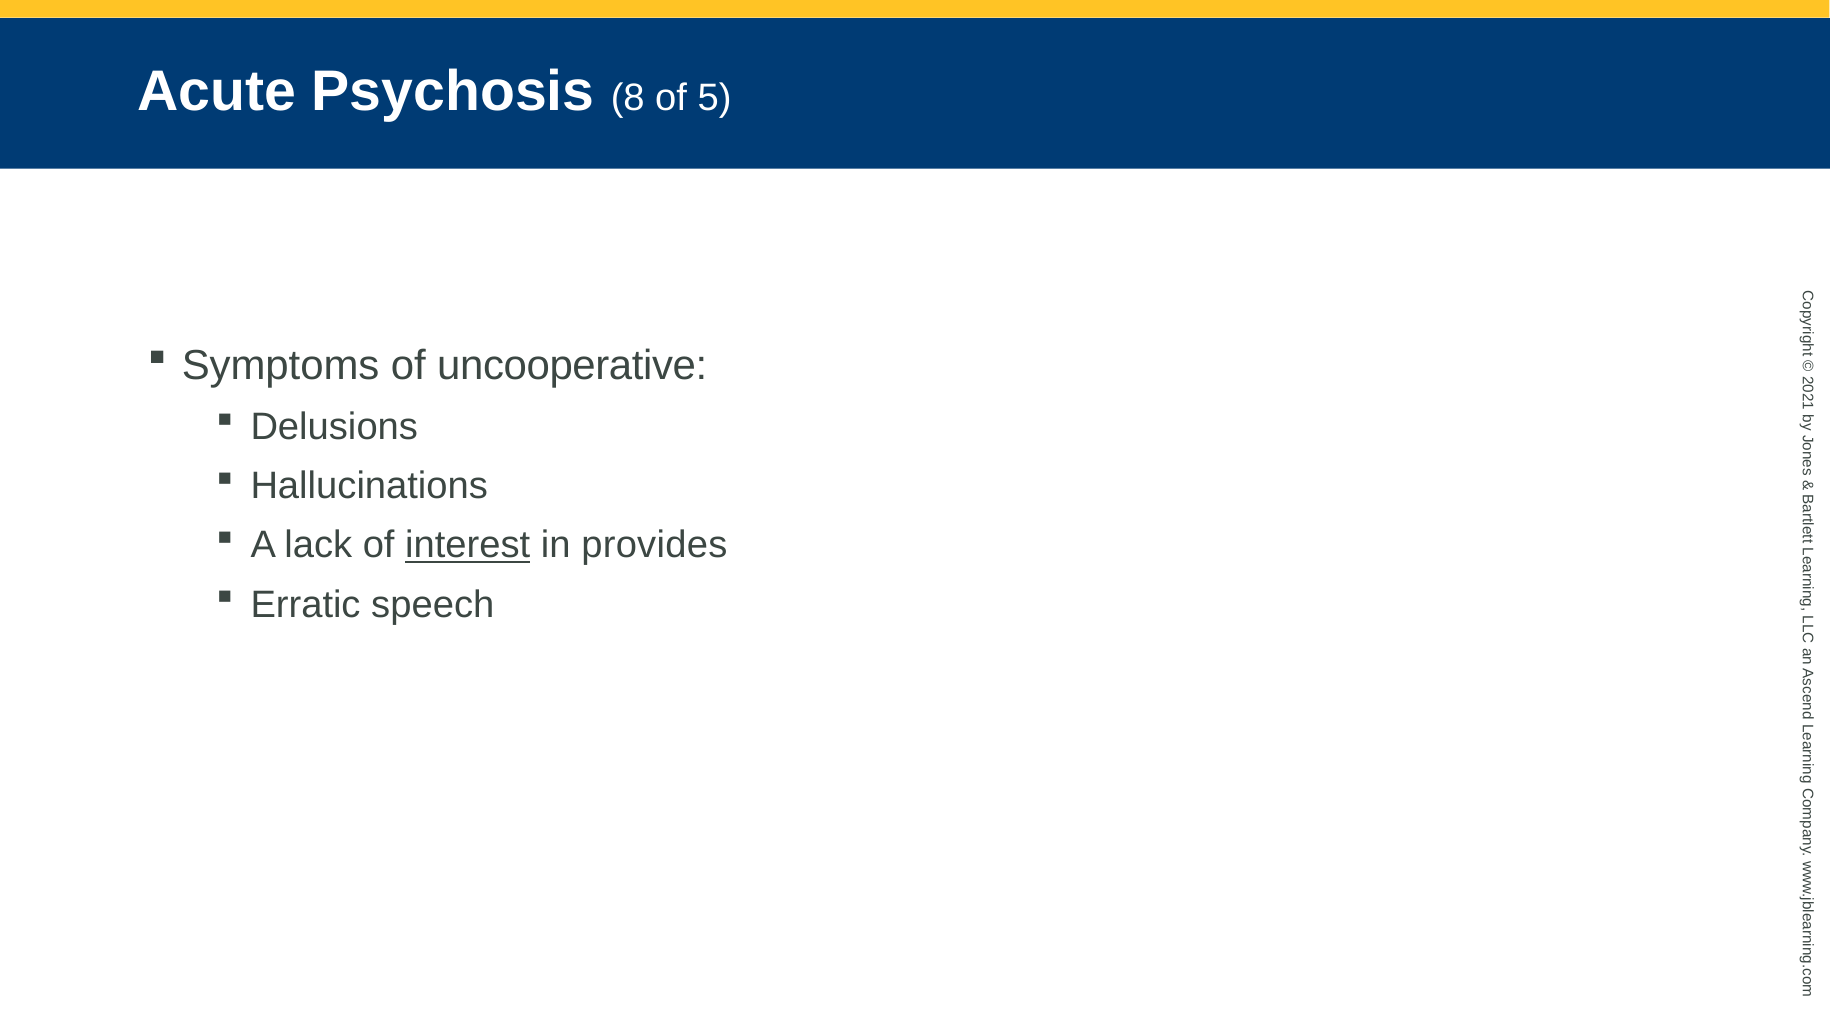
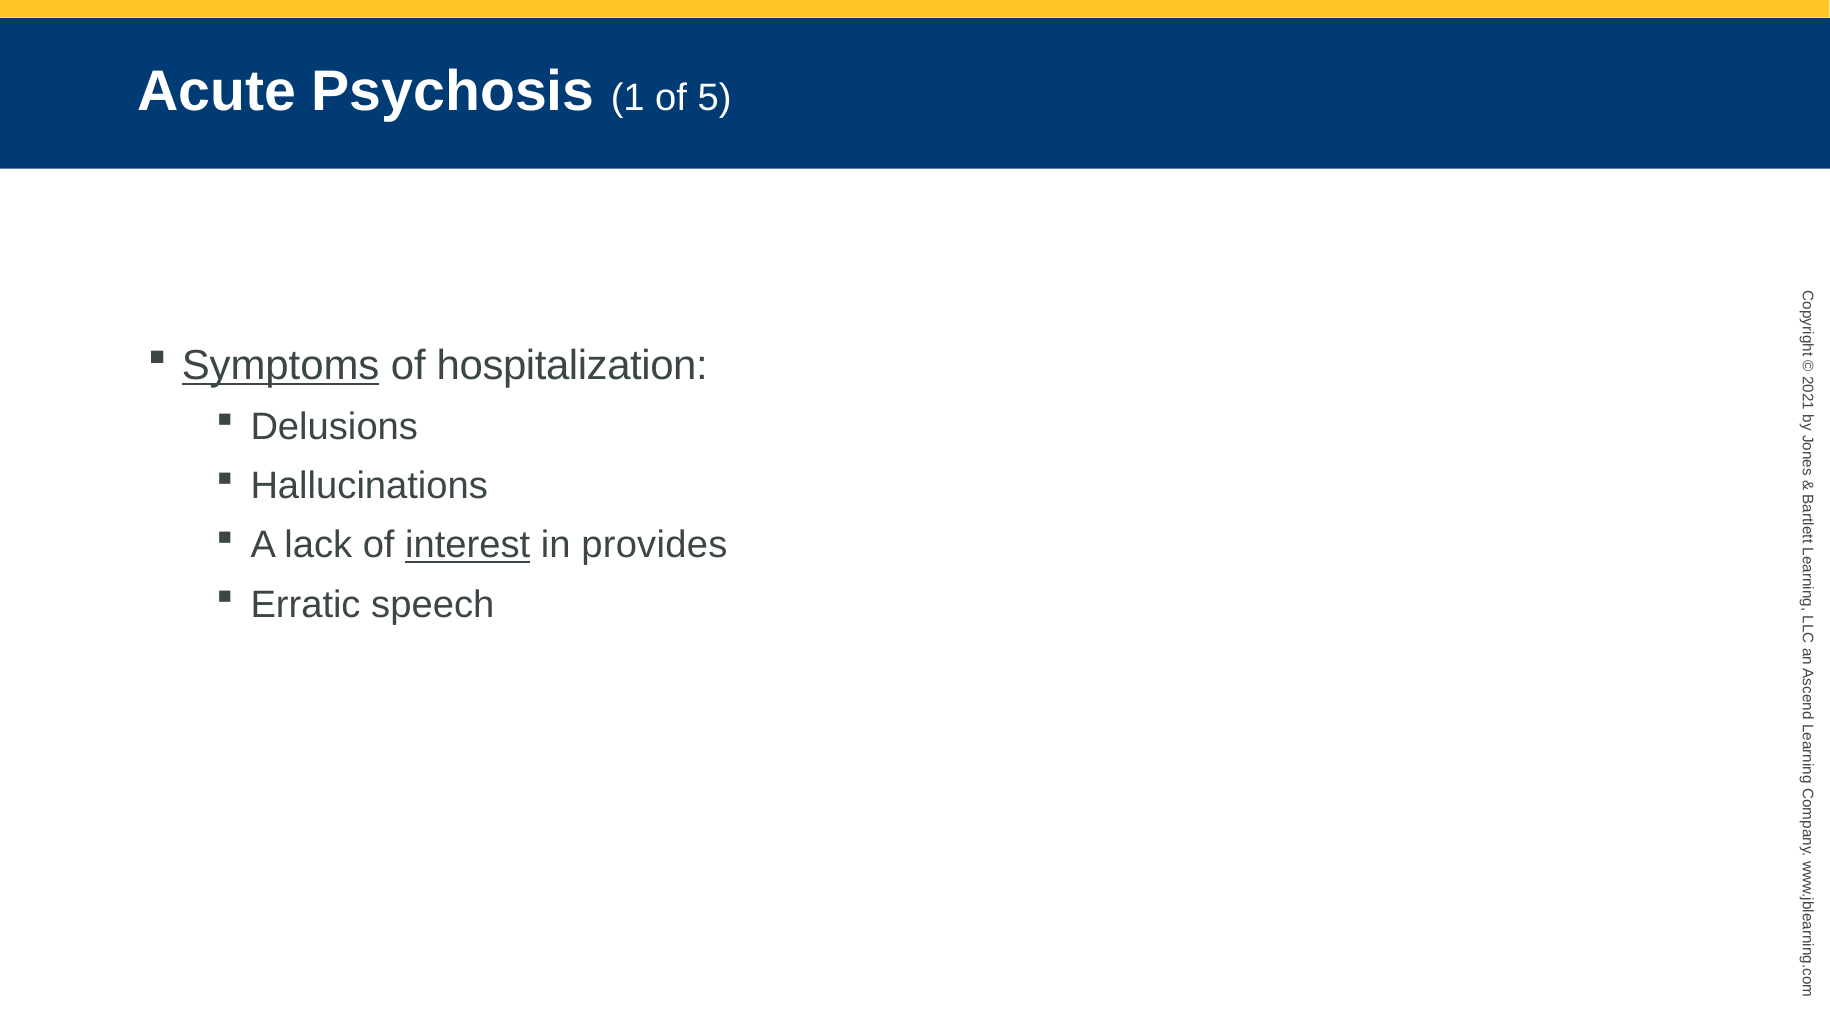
Psychosis 8: 8 -> 1 (628, 98)
Symptoms underline: none -> present (281, 366)
uncooperative: uncooperative -> hospitalization (572, 366)
